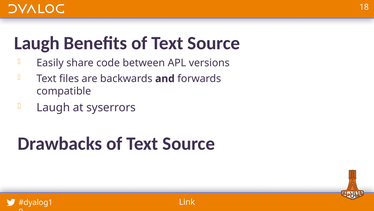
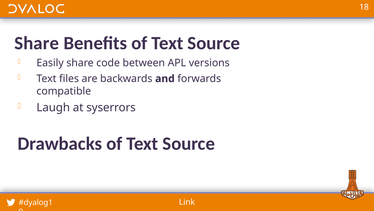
Laugh: Laugh -> Share (37, 43)
